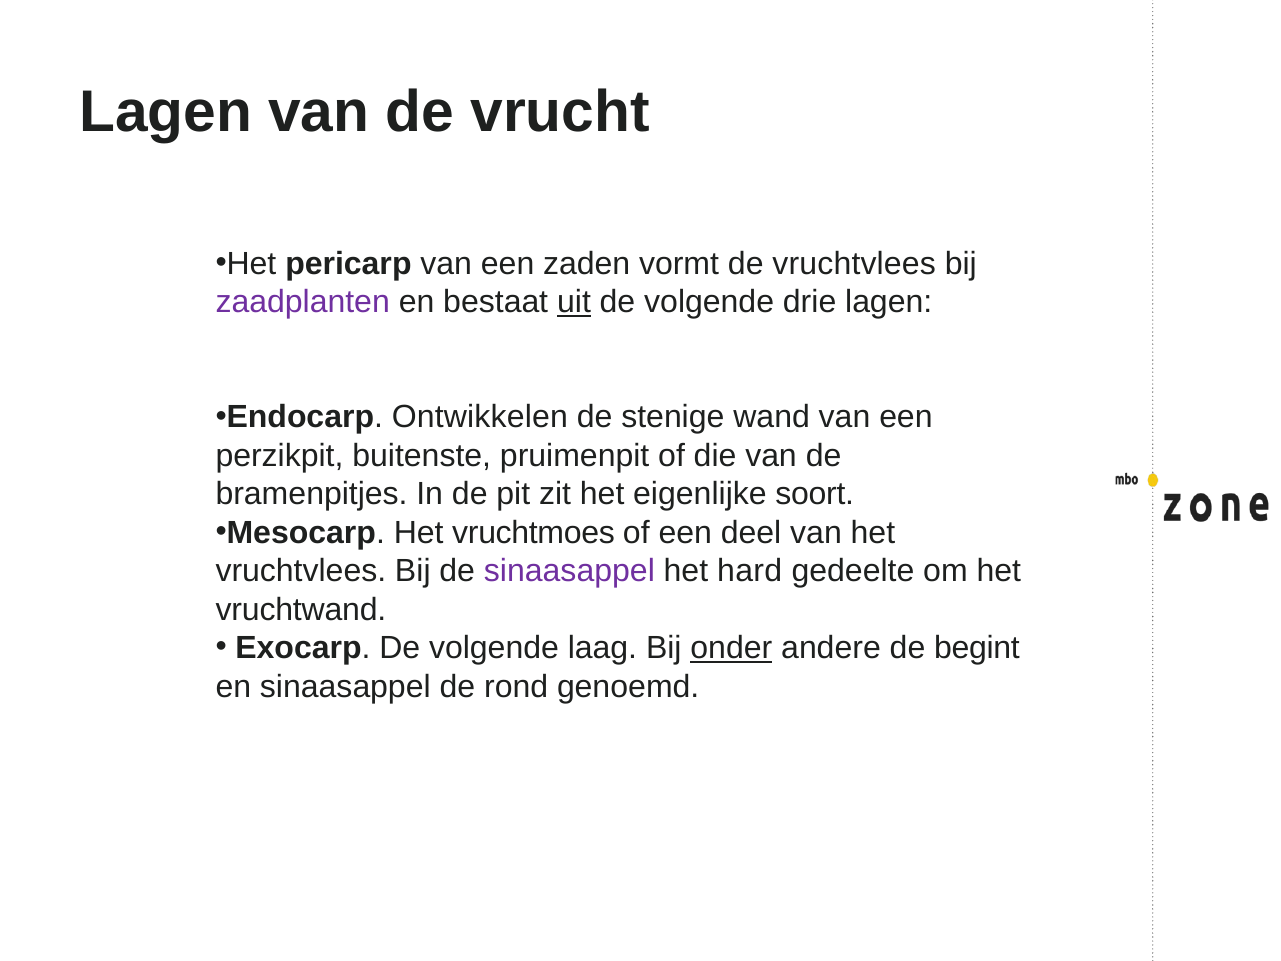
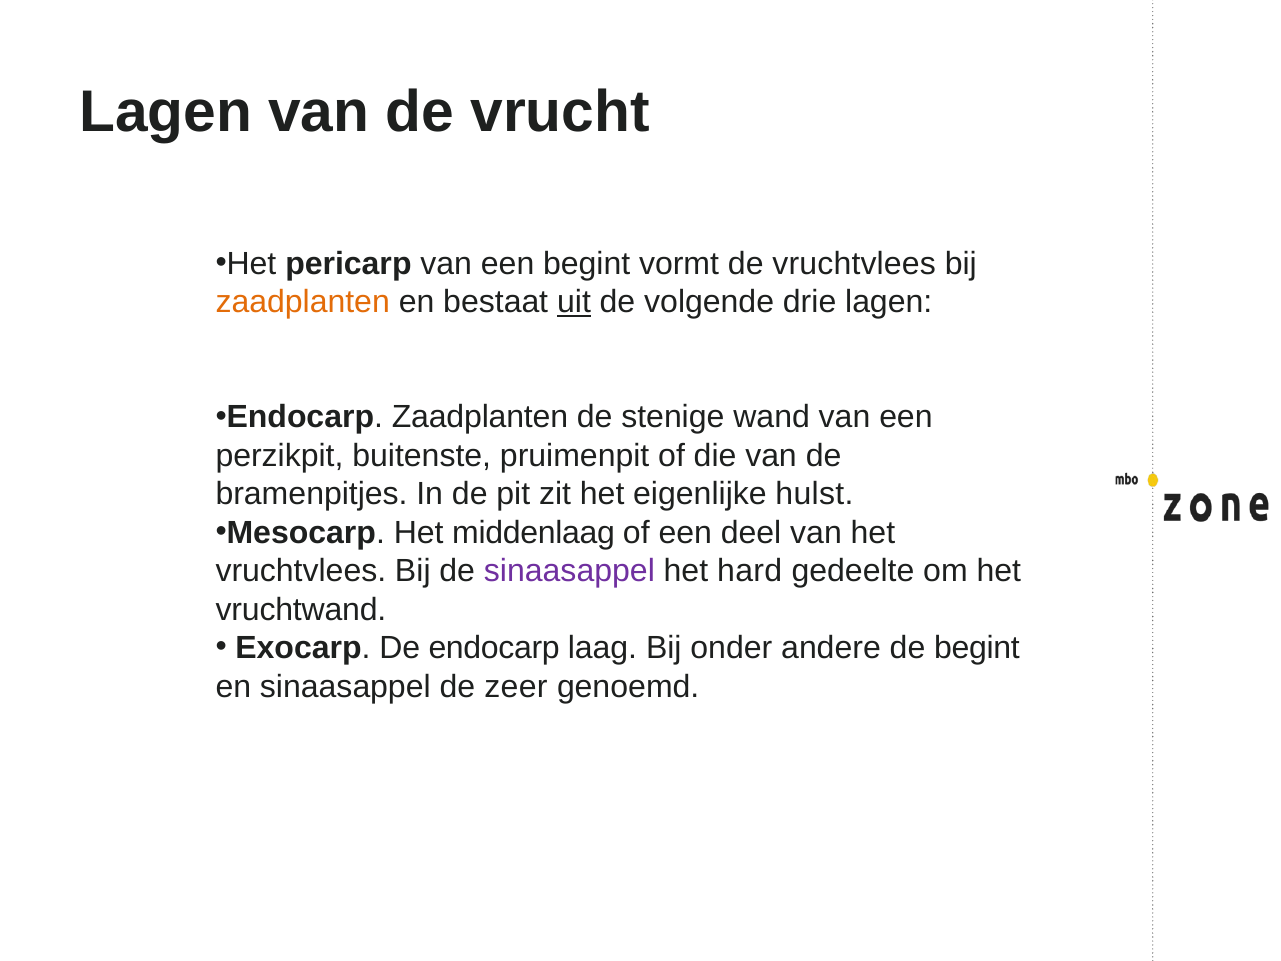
een zaden: zaden -> begint (587, 264)
zaadplanten colour: purple -> orange (303, 302)
Endocarp Ontwikkelen: Ontwikkelen -> Zaadplanten (480, 417)
soort: soort -> hulst (814, 494)
vruchtmoes: vruchtmoes -> middenlaag (534, 533)
Exocarp De volgende: volgende -> endocarp (494, 648)
onder underline: present -> none (731, 648)
rond: rond -> zeer (516, 686)
